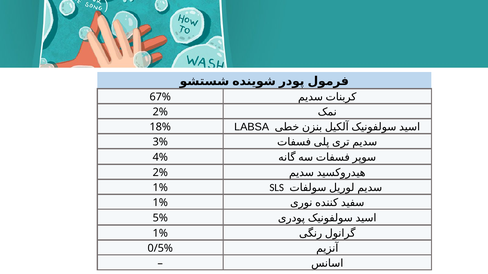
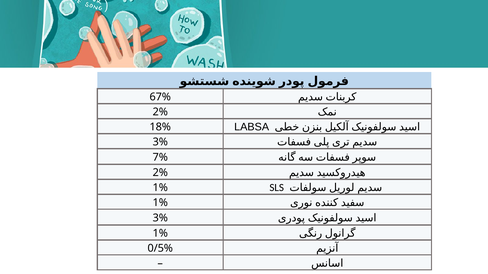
4%: 4% -> 7% (160, 157)
5%: 5% -> 3% (160, 218)
